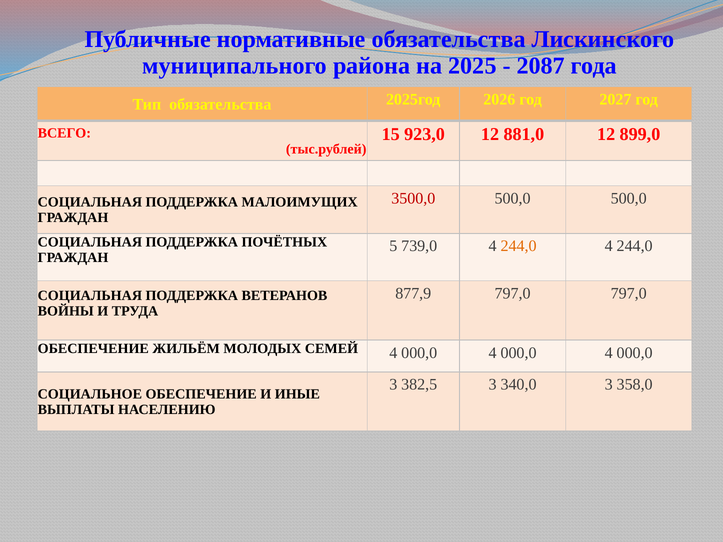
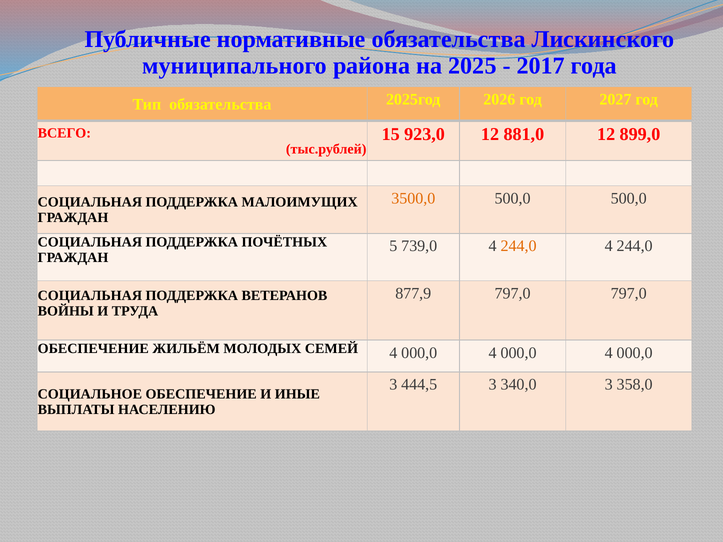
2087: 2087 -> 2017 (541, 66)
3500,0 colour: red -> orange (413, 198)
382,5: 382,5 -> 444,5 (419, 385)
